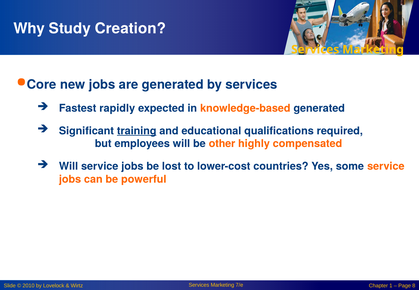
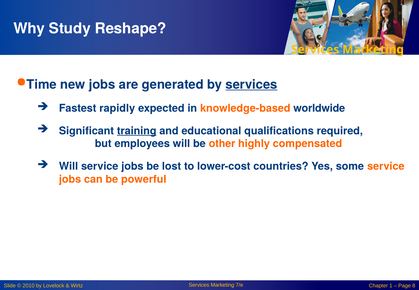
Creation: Creation -> Reshape (131, 28)
Core: Core -> Time (42, 85)
services underline: none -> present (251, 85)
knowledge-based generated: generated -> worldwide (319, 108)
